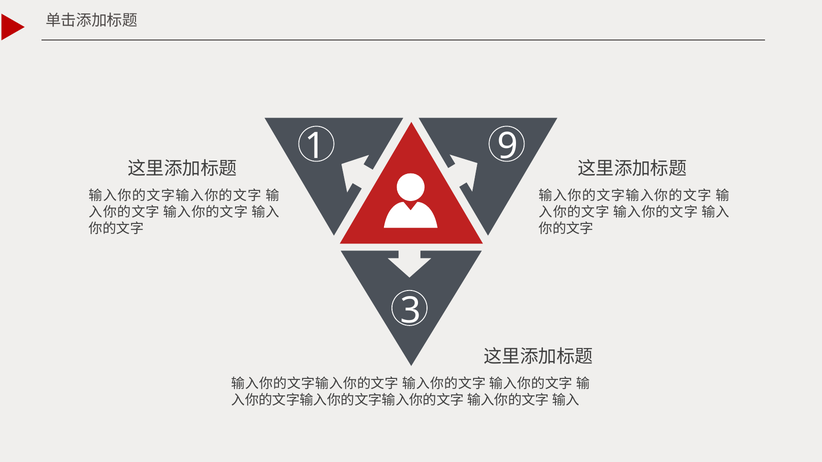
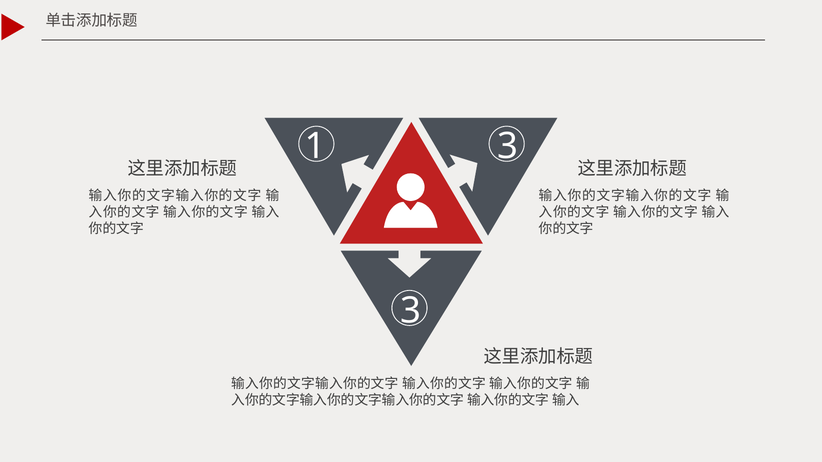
9: 9 -> 3 (508, 147)
